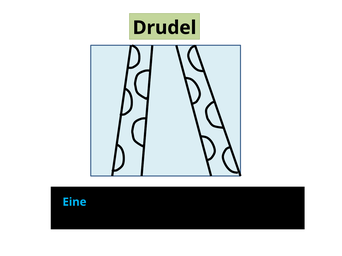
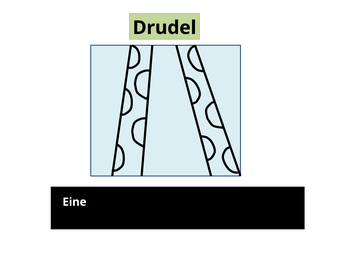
Eine colour: light blue -> white (74, 202)
